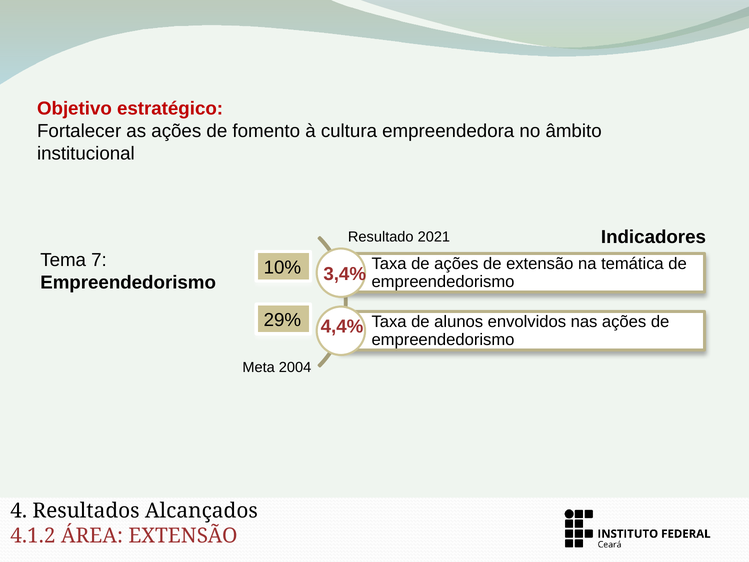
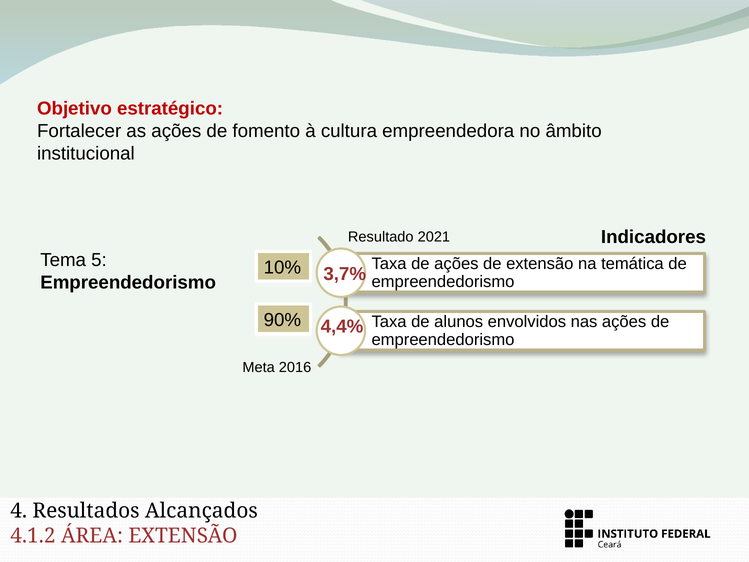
7: 7 -> 5 (99, 260)
3,4%: 3,4% -> 3,7% (345, 274)
29%: 29% -> 90% (282, 320)
2004: 2004 -> 2016 (295, 368)
